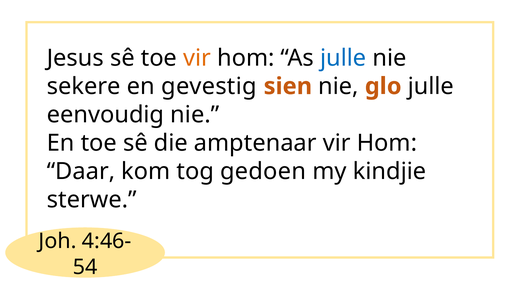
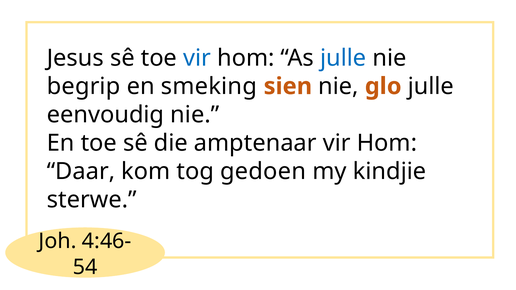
vir colour: orange -> blue (197, 58)
sekere: sekere -> begrip (84, 86)
gevestig: gevestig -> smeking (209, 86)
